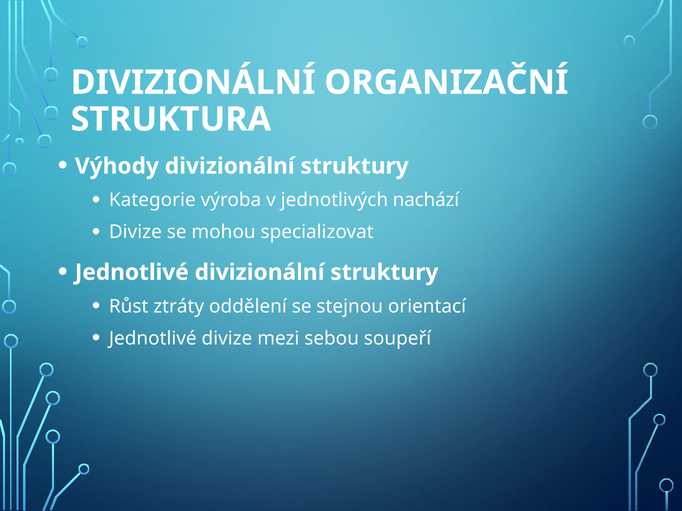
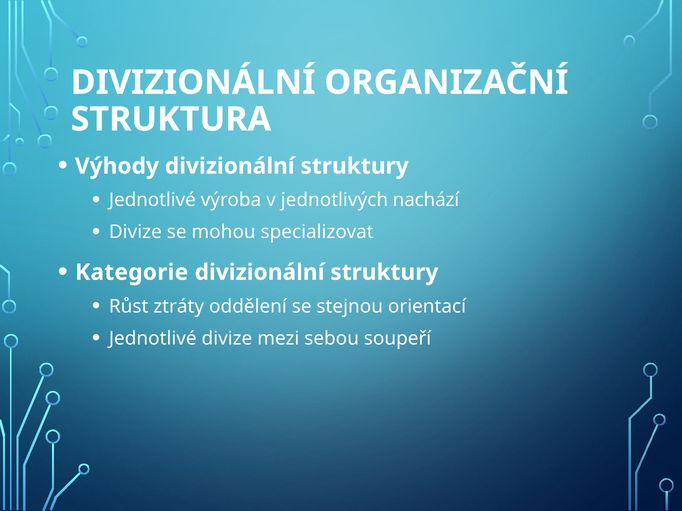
Kategorie: Kategorie -> Jednotlivé (152, 200)
Jednotlivé: Jednotlivé -> Kategorie (132, 273)
